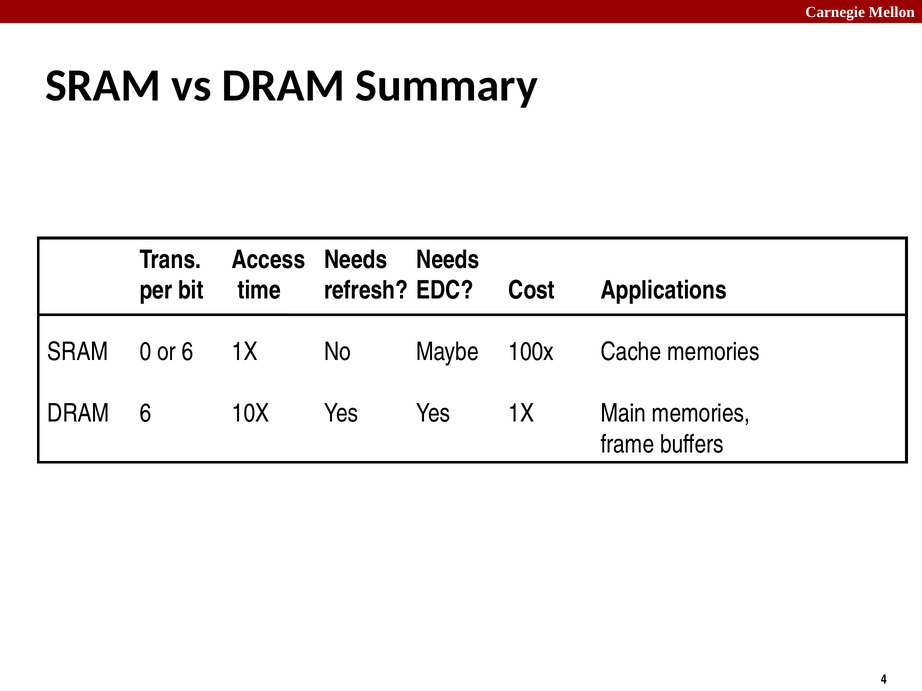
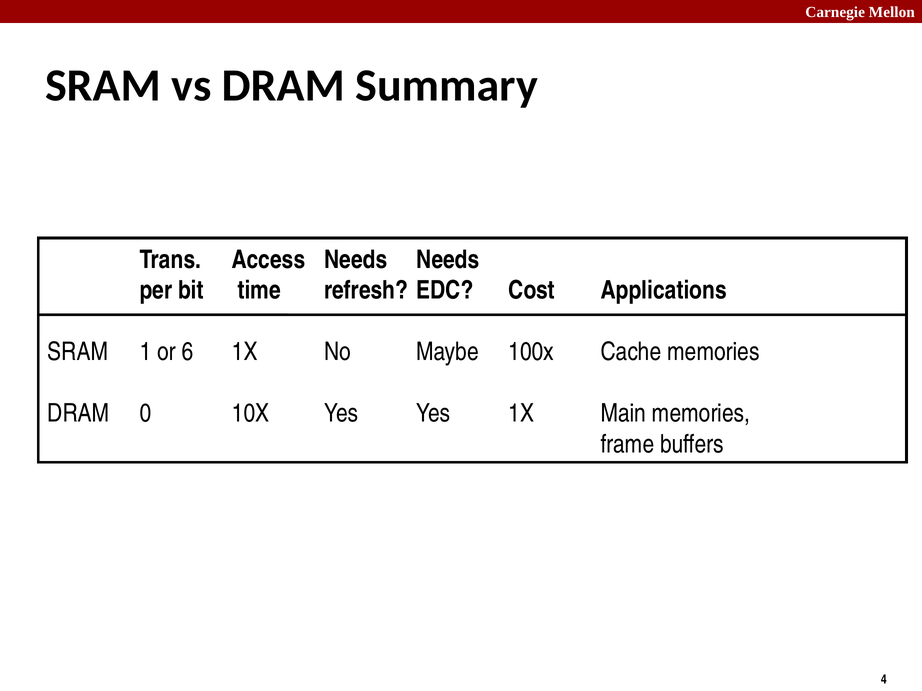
0: 0 -> 1 (145, 352)
DRAM 6: 6 -> 0 (145, 414)
